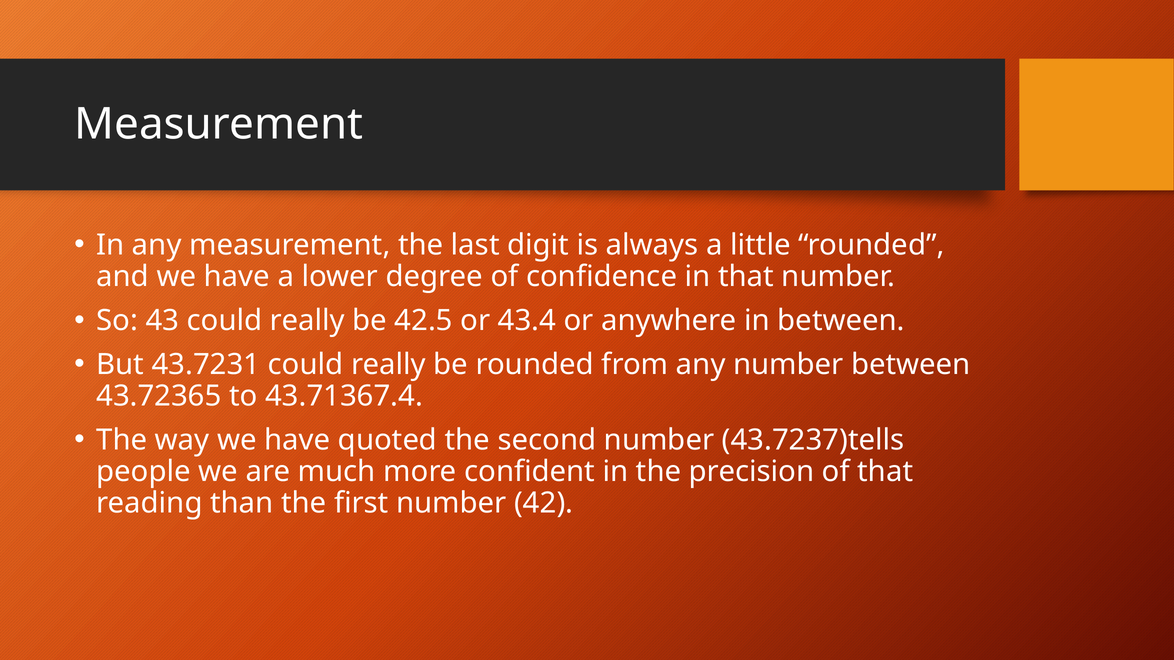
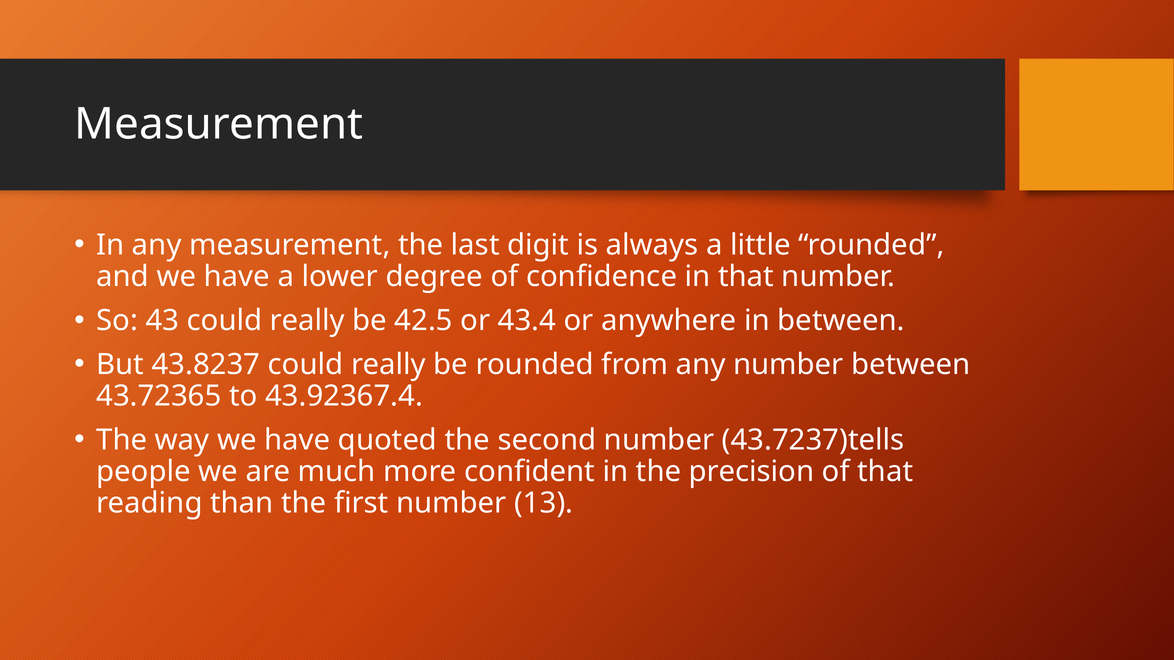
43.7231: 43.7231 -> 43.8237 (206, 365)
43.71367.4: 43.71367.4 -> 43.92367.4 (344, 396)
42: 42 -> 13 (544, 504)
